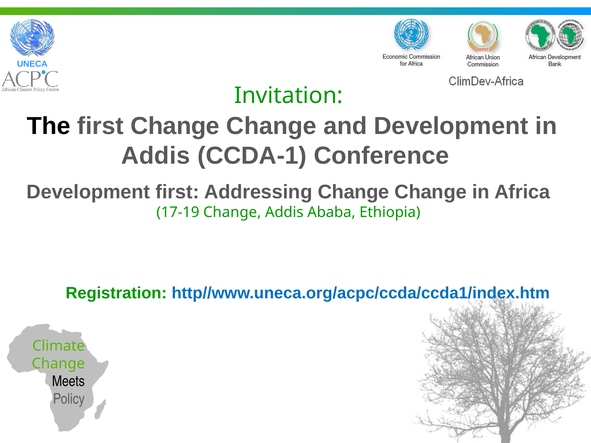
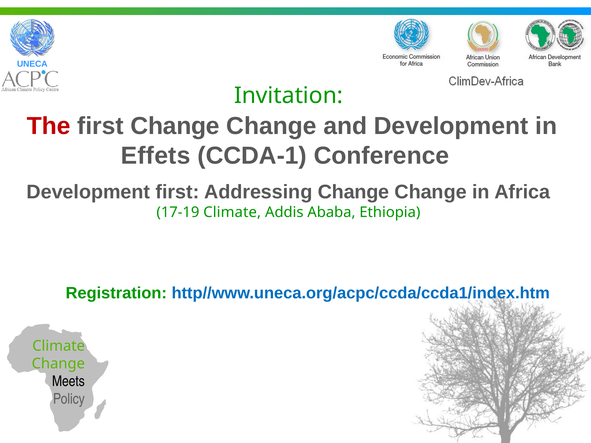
The colour: black -> red (49, 126)
Addis: Addis -> Effets (156, 156)
17-19 Change: Change -> Climate (232, 212)
